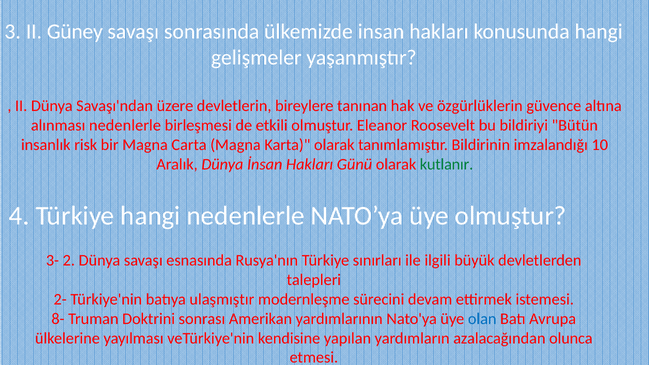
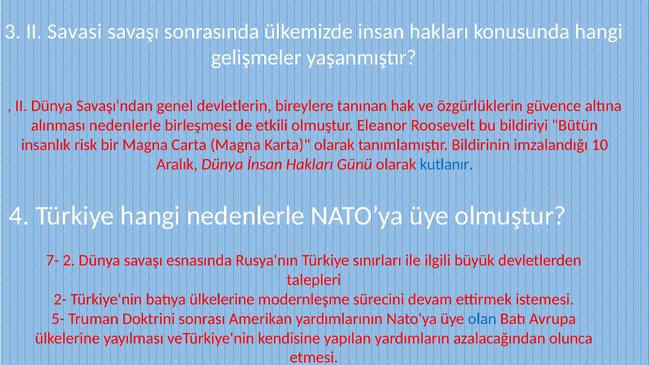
Güney: Güney -> Savasi (75, 32)
üzere: üzere -> genel (175, 106)
kutlanır colour: green -> blue (446, 164)
3-: 3- -> 7- (52, 260)
batıya ulaşmıştır: ulaşmıştır -> ülkelerine (222, 299)
8-: 8- -> 5- (58, 319)
